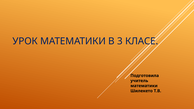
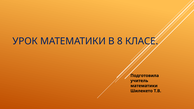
3: 3 -> 8 (120, 41)
